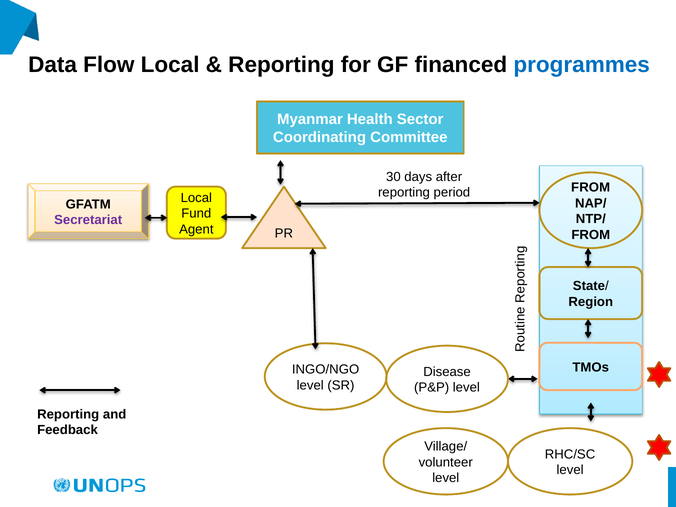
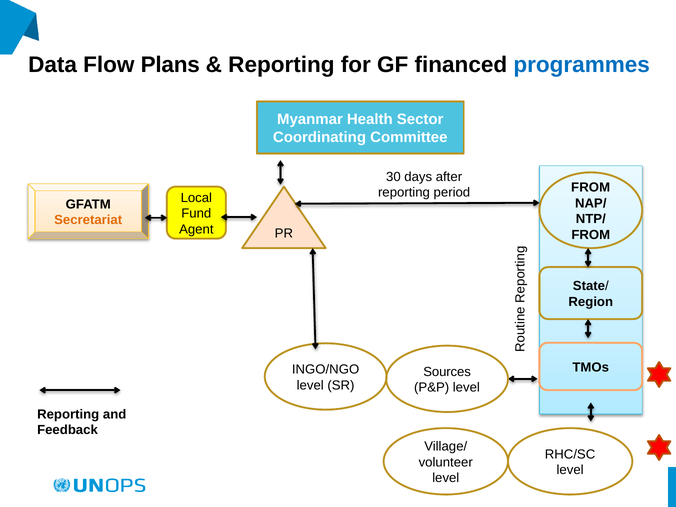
Flow Local: Local -> Plans (170, 65)
Secretariat colour: purple -> orange (88, 220)
Disease: Disease -> Sources (447, 372)
